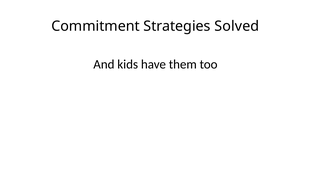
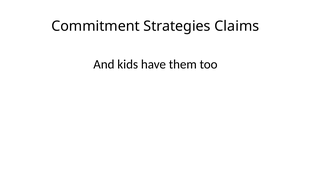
Solved: Solved -> Claims (237, 26)
